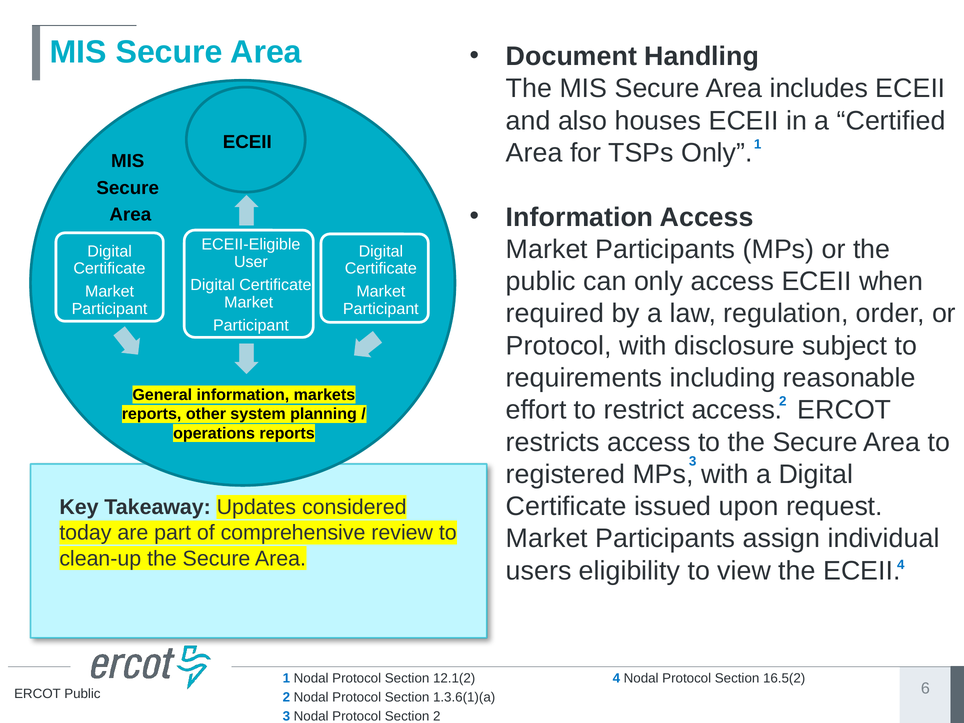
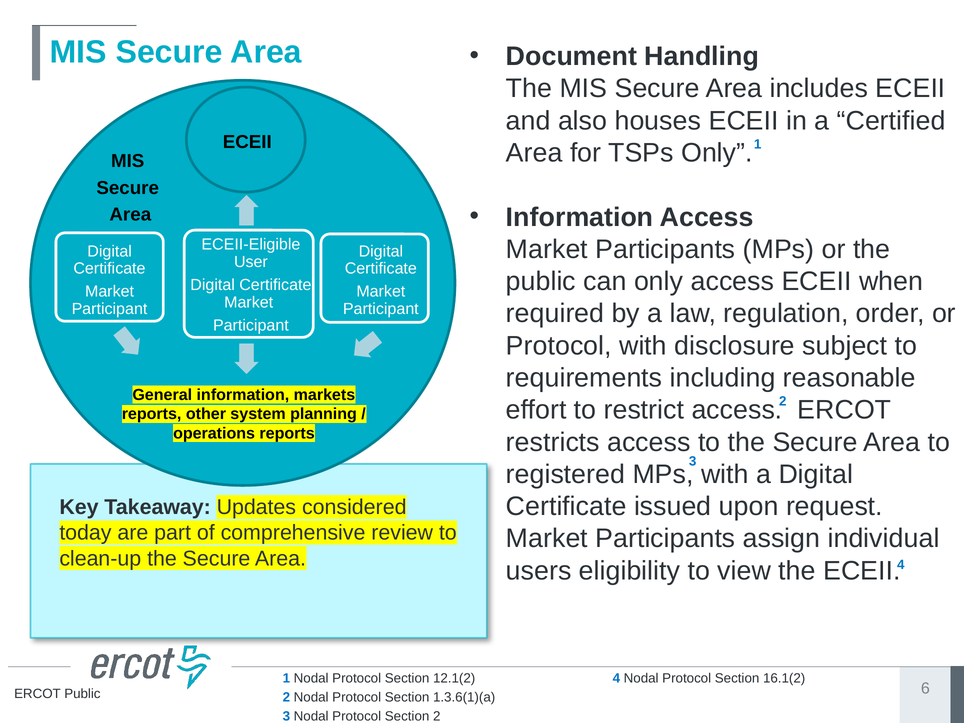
16.5(2: 16.5(2 -> 16.1(2 (784, 679)
